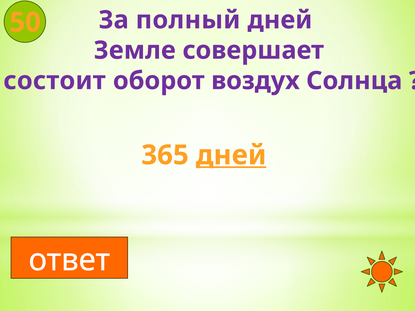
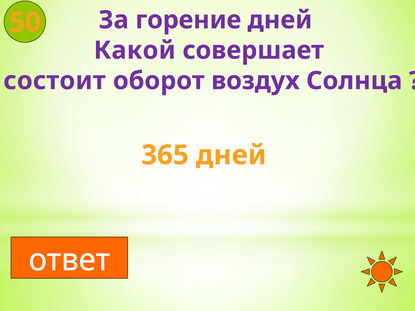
полный: полный -> горение (188, 20)
Земле: Земле -> Какой (135, 50)
дней underline: present -> none (231, 155)
